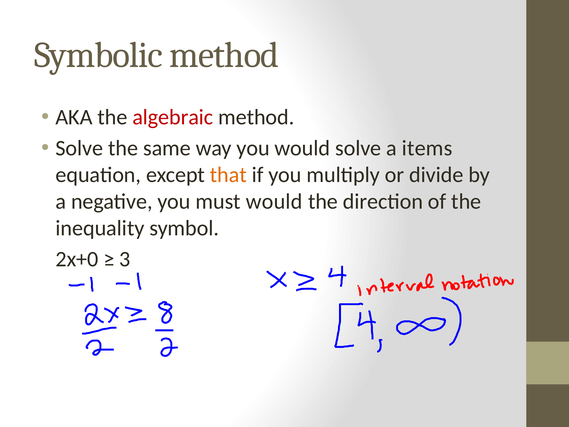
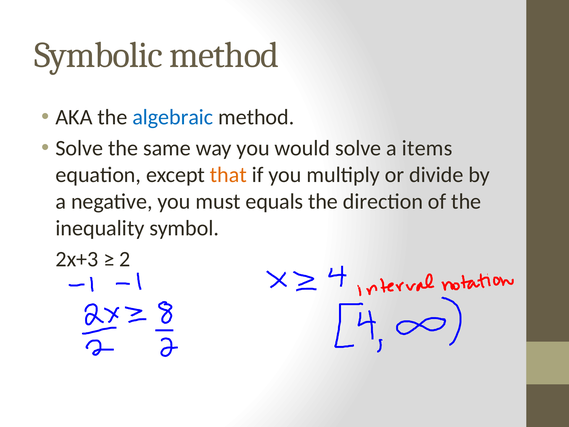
algebraic colour: red -> blue (173, 117)
must would: would -> equals (274, 201)
2x+0: 2x+0 -> 2x+3 (77, 259)
3: 3 -> 2 (125, 259)
